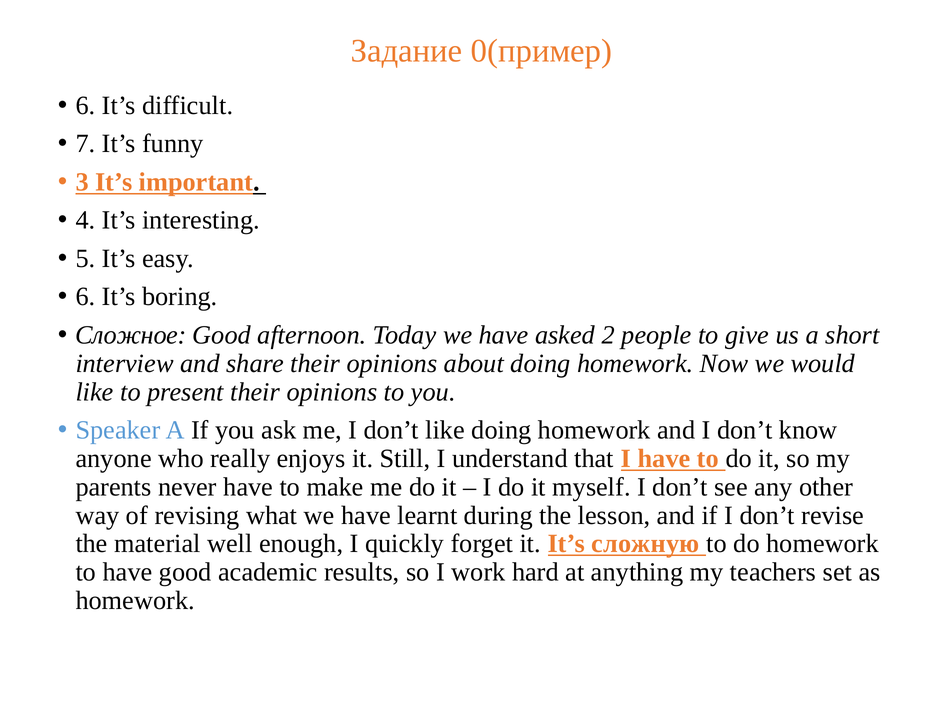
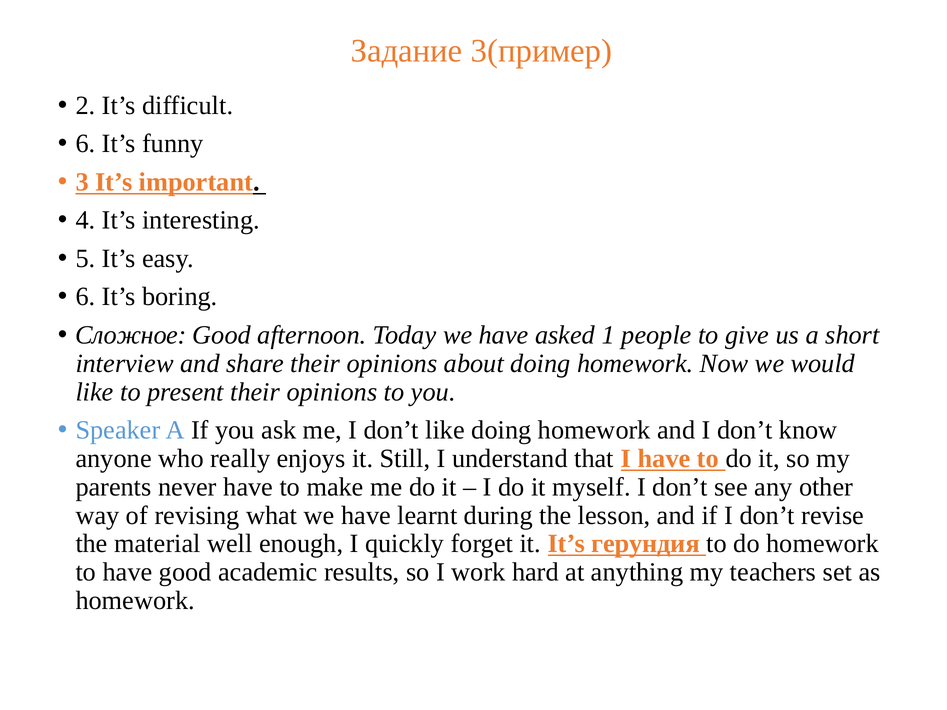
0(пример: 0(пример -> 3(пример (542, 51)
6: 6 -> 2 (85, 105)
7: 7 -> 6 (85, 144)
2: 2 -> 1 (608, 335)
сложную: сложную -> герундия (646, 544)
